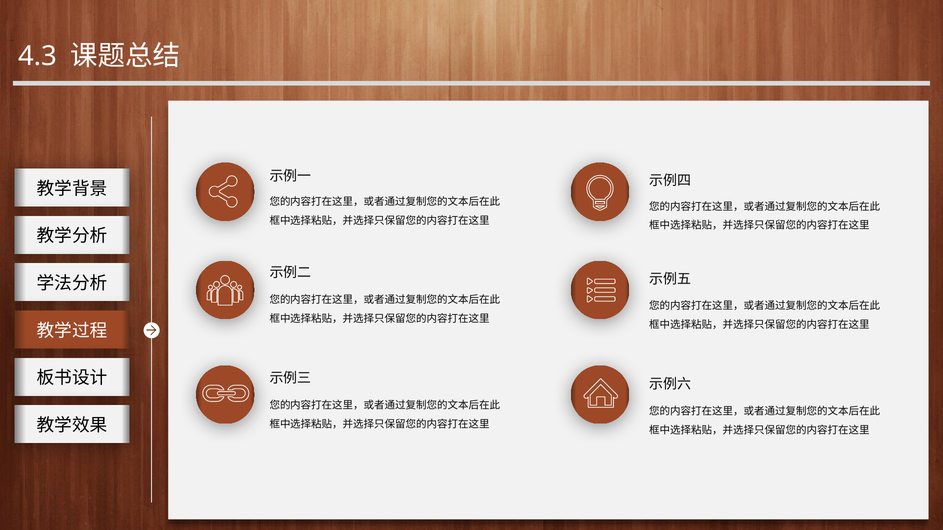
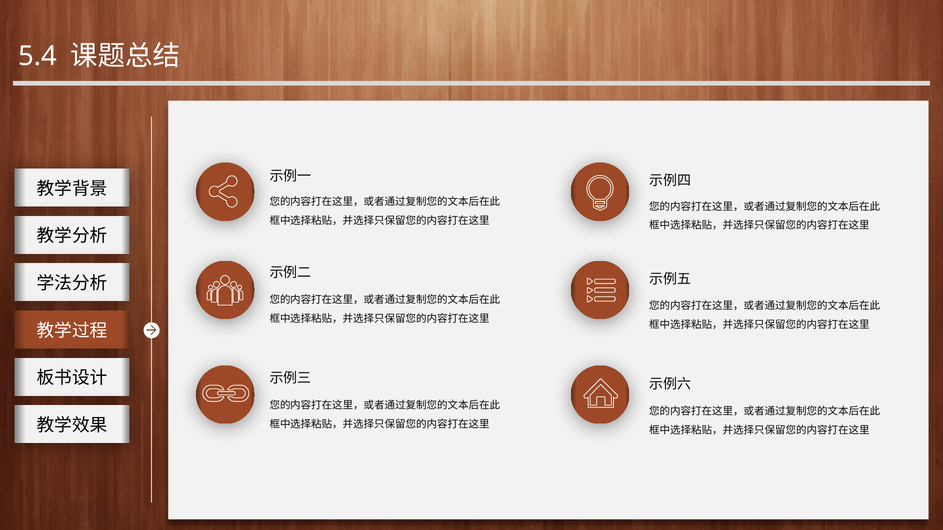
4.3: 4.3 -> 5.4 (37, 56)
